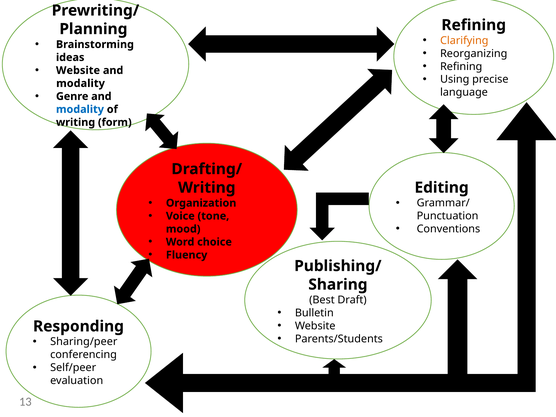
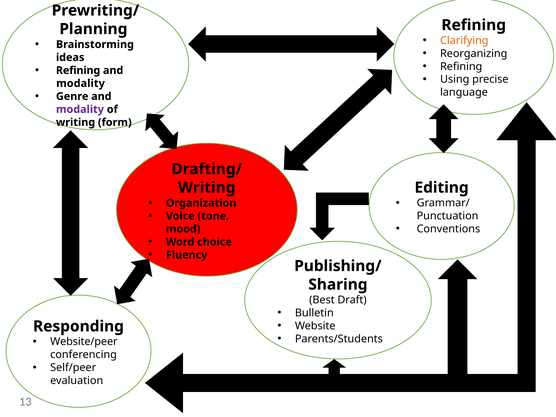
Website: Website -> Refining (78, 70)
modality colour: blue -> purple (80, 109)
Sharing/peer: Sharing/peer -> Website/peer (84, 342)
